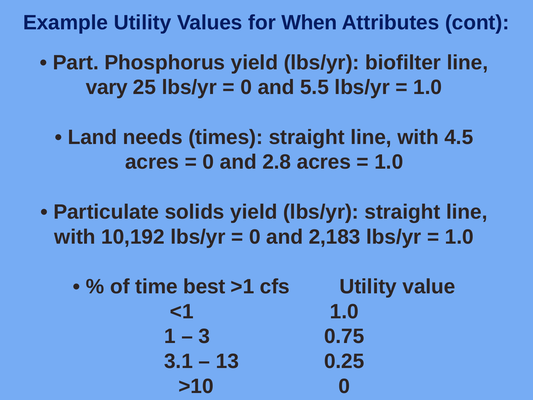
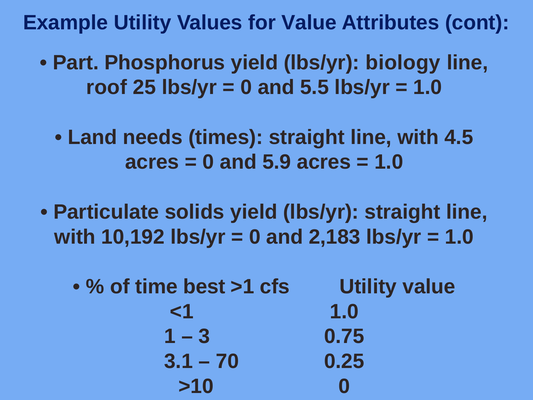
for When: When -> Value (309, 23)
biofilter: biofilter -> biology (403, 62)
vary: vary -> roof (107, 87)
2.8: 2.8 -> 5.9 (277, 162)
13: 13 -> 70 (227, 361)
